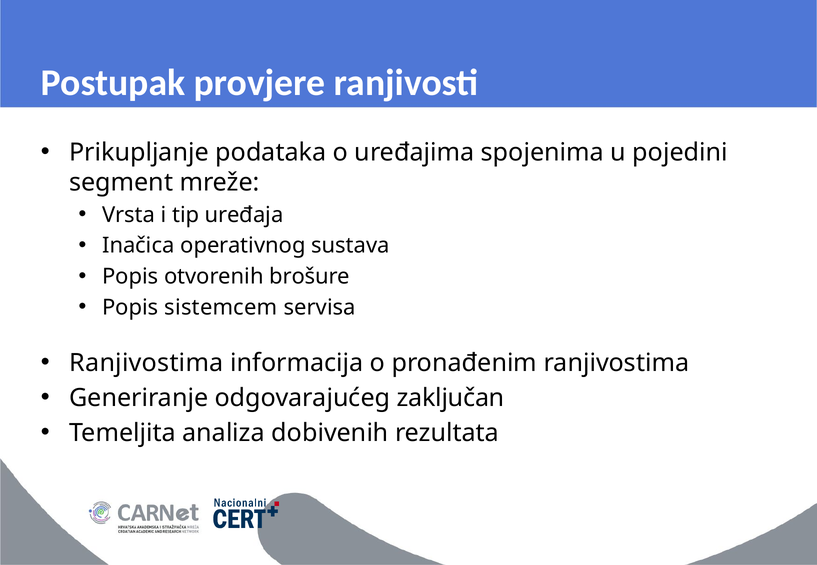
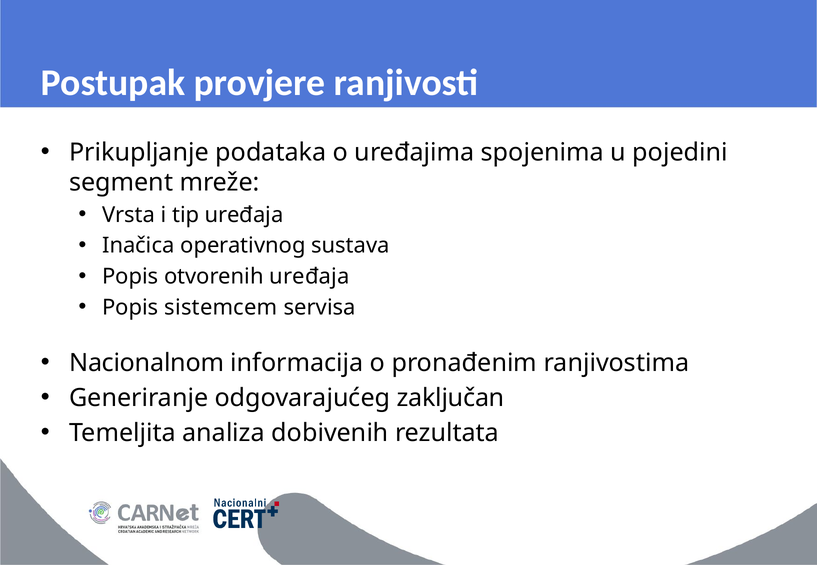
otvorenih brošure: brošure -> uređaja (309, 277)
Ranjivostima: Ranjivostima -> Nacionalnom (147, 363)
